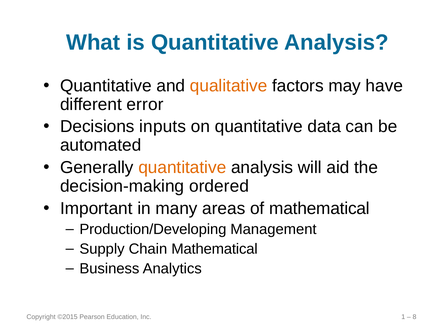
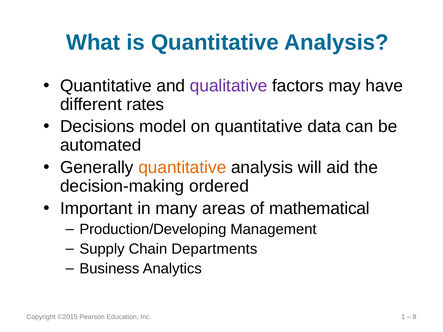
qualitative colour: orange -> purple (229, 86)
error: error -> rates (145, 104)
inputs: inputs -> model (163, 127)
Chain Mathematical: Mathematical -> Departments (214, 249)
